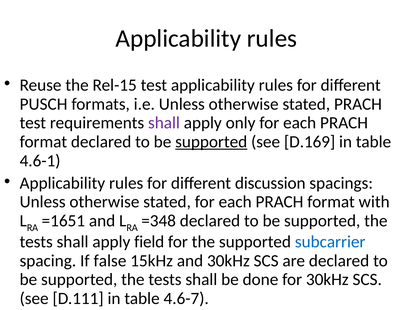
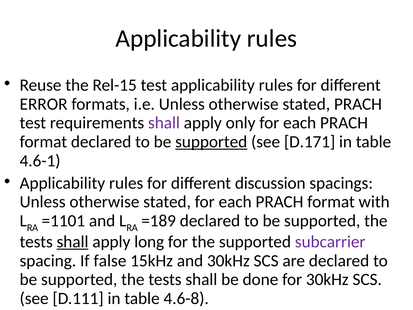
PUSCH: PUSCH -> ERROR (44, 104)
D.169: D.169 -> D.171 (310, 142)
=1651: =1651 -> =1101 (63, 221)
=348: =348 -> =189 (159, 221)
shall underline: none -> present (73, 242)
field: field -> long (149, 242)
subcarrier colour: blue -> purple (330, 242)
4.6-7: 4.6-7 -> 4.6-8 (186, 298)
